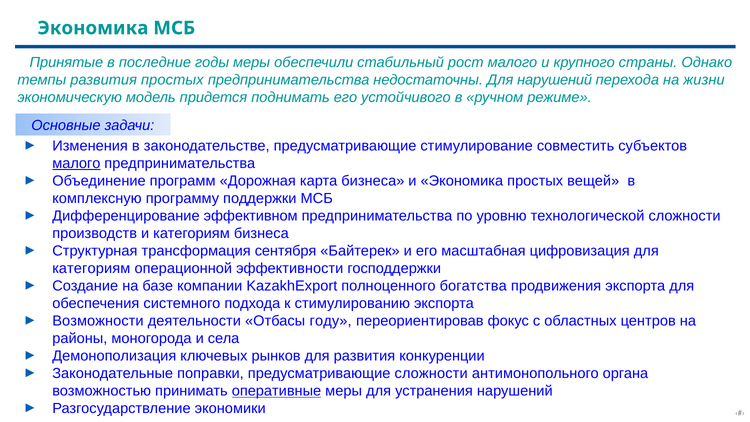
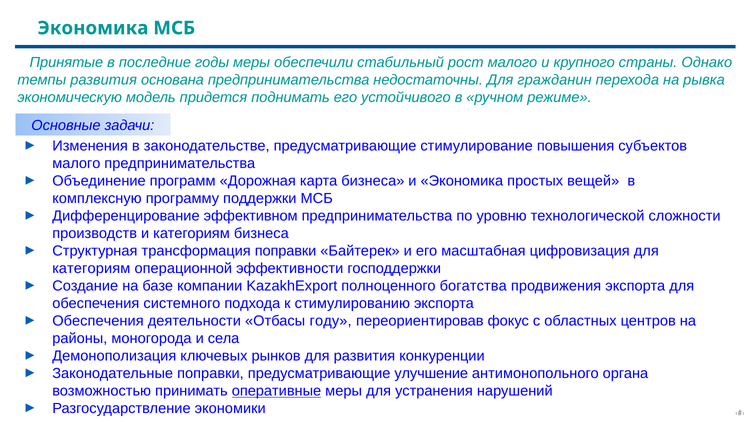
развития простых: простых -> основана (172, 80)
Для нарушений: нарушений -> гражданин (555, 80)
жизни: жизни -> рывка (704, 80)
совместить: совместить -> повышения (576, 146)
малого underline: present -> none (76, 163)
трансформация сентября: сентября -> поправки (286, 251)
Возможности: Возможности -> Обеспечения (98, 321)
предусматривающие сложности: сложности -> улучшение (431, 373)
